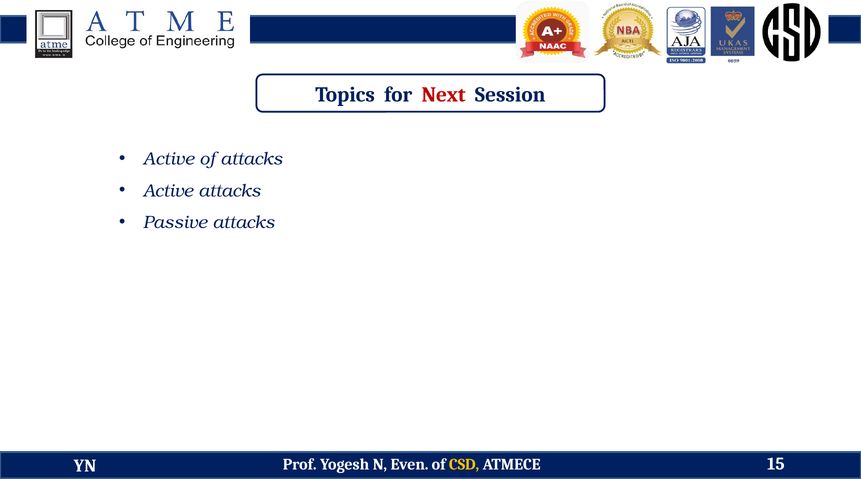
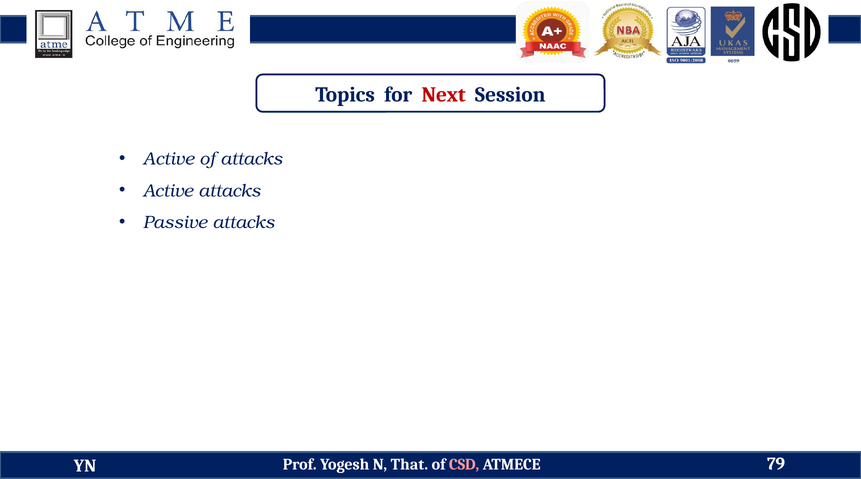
Even: Even -> That (409, 464)
CSD colour: yellow -> pink (464, 464)
15: 15 -> 79 (776, 463)
